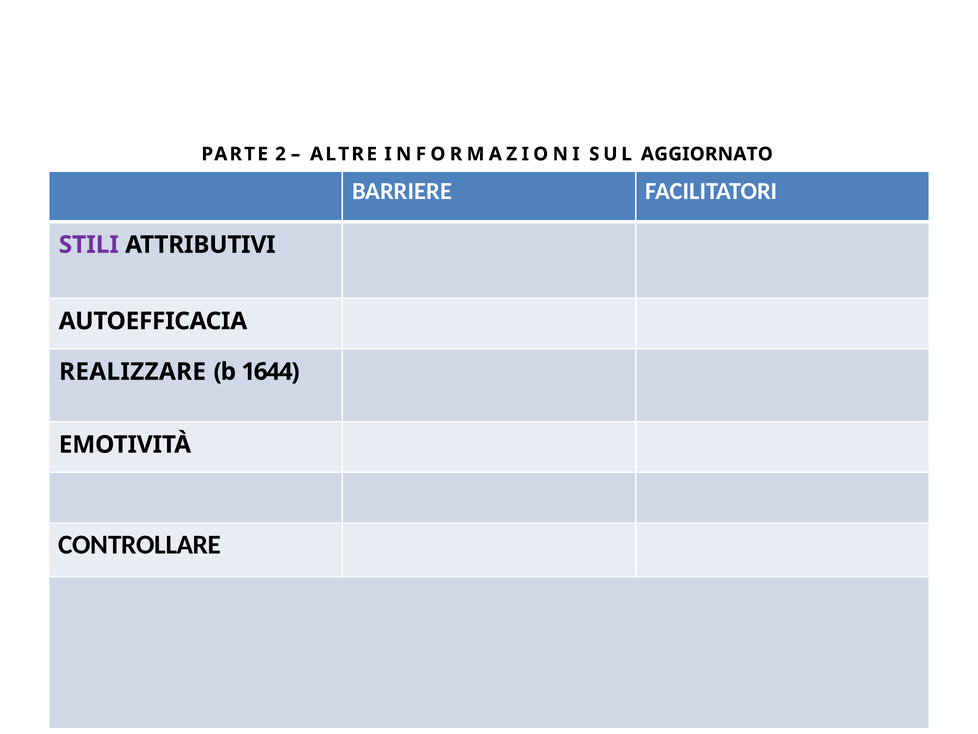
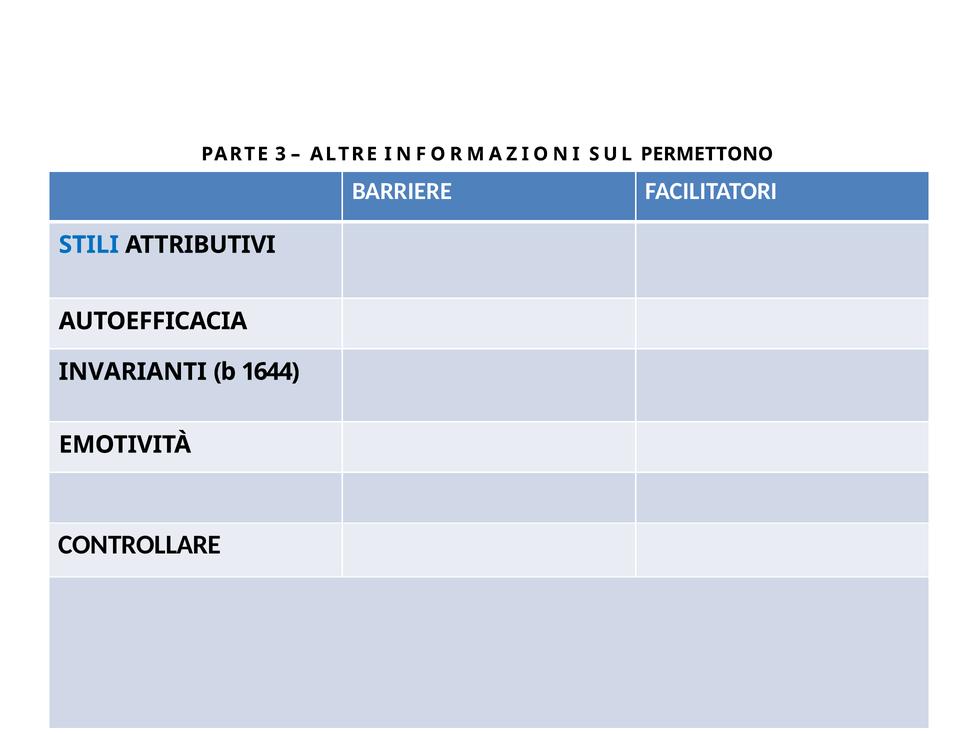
2: 2 -> 3 (280, 154)
AGGIORNATO: AGGIORNATO -> PERMETTONO (707, 154)
STILI colour: purple -> blue (89, 245)
REALIZZARE: REALIZZARE -> INVARIANTI (133, 371)
